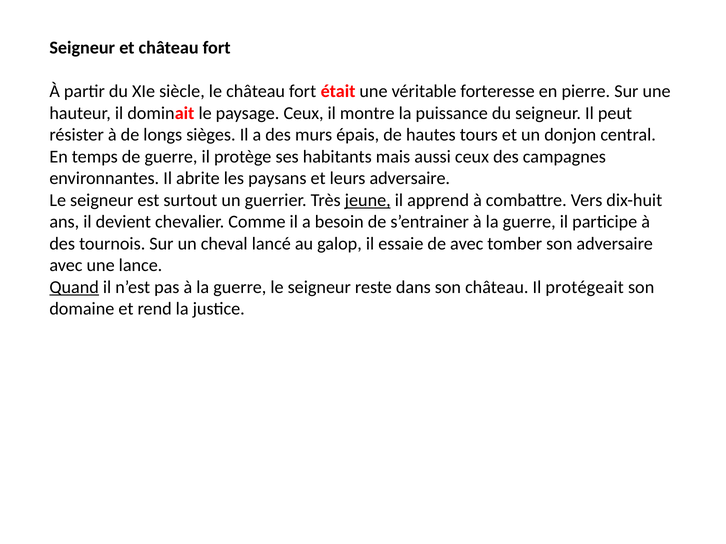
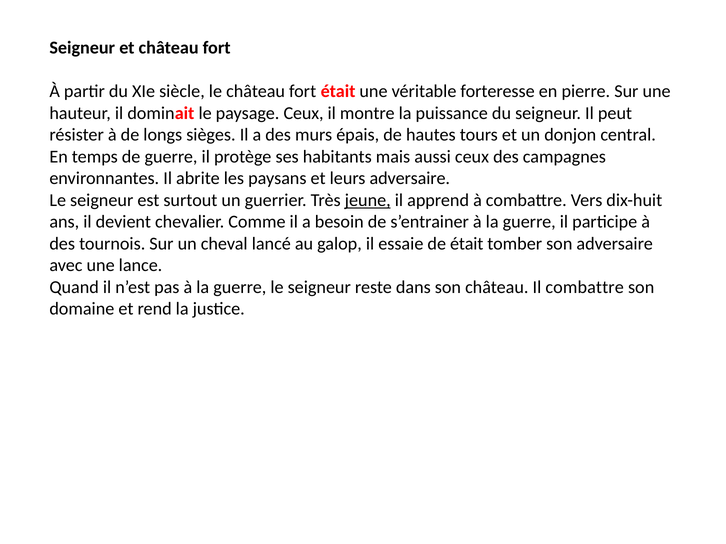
de avec: avec -> était (467, 244)
Quand underline: present -> none (74, 287)
Il protégeait: protégeait -> combattre (585, 287)
